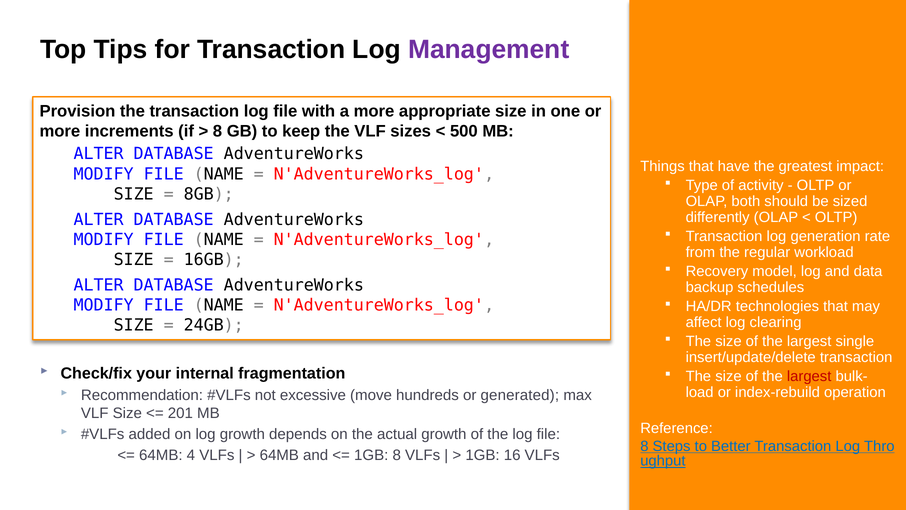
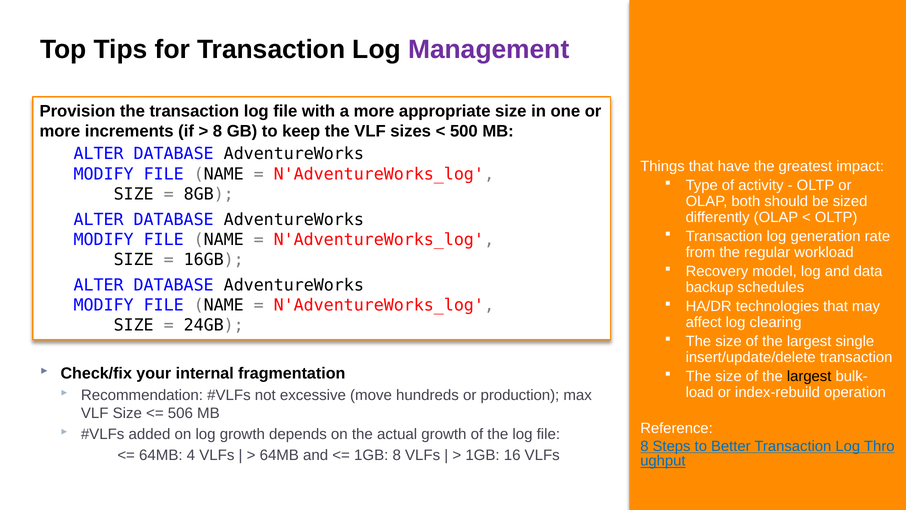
largest colour: red -> black (809, 376)
generated: generated -> production (520, 395)
201: 201 -> 506 (180, 413)
